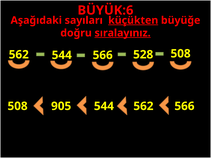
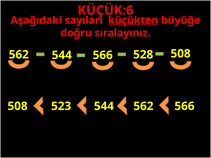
BÜYÜK:6: BÜYÜK:6 -> KÜÇÜK:6 (105, 10)
sıralayınız underline: present -> none (123, 33)
905: 905 -> 523 (61, 106)
